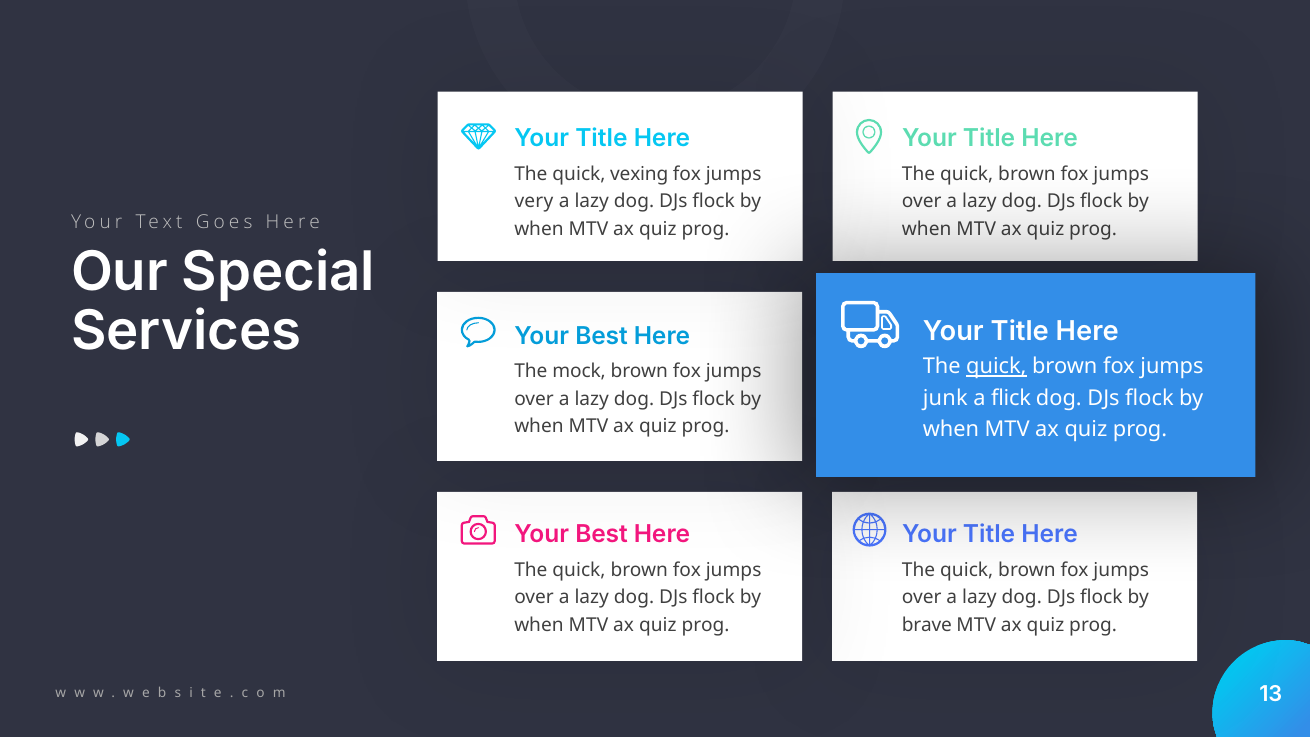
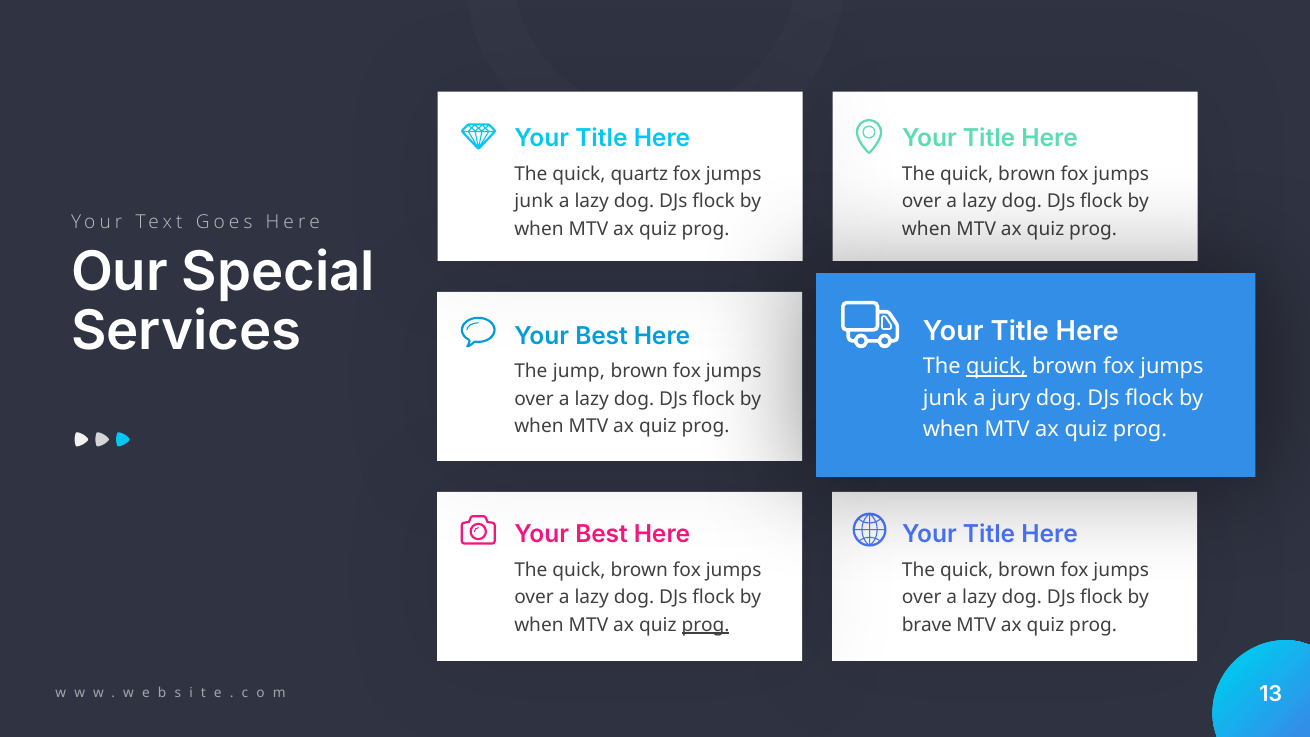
vexing: vexing -> quartz (639, 174)
very: very -> junk (534, 201)
mock: mock -> jump (579, 371)
flick: flick -> jury (1011, 398)
prog underline: none -> present (705, 625)
